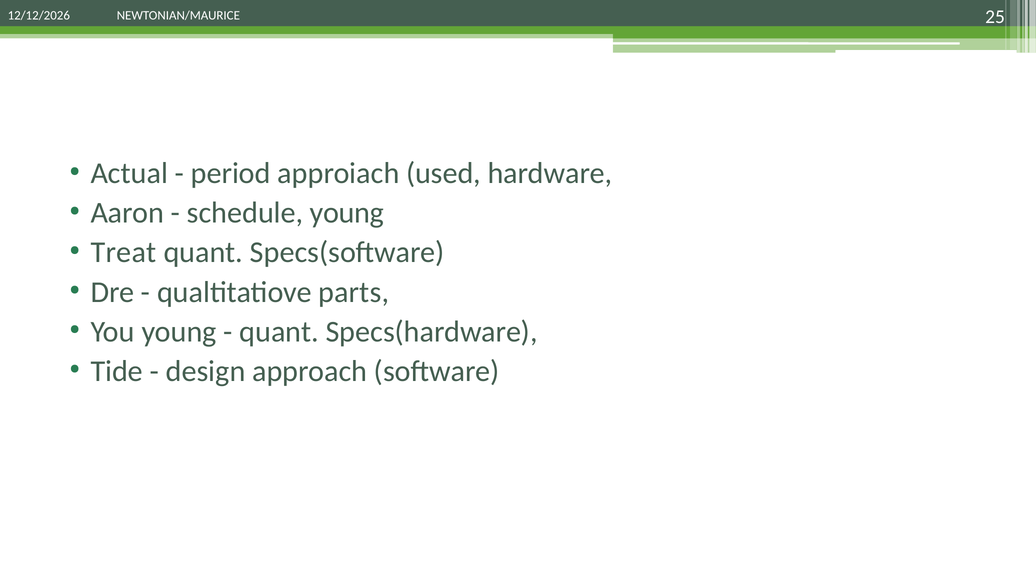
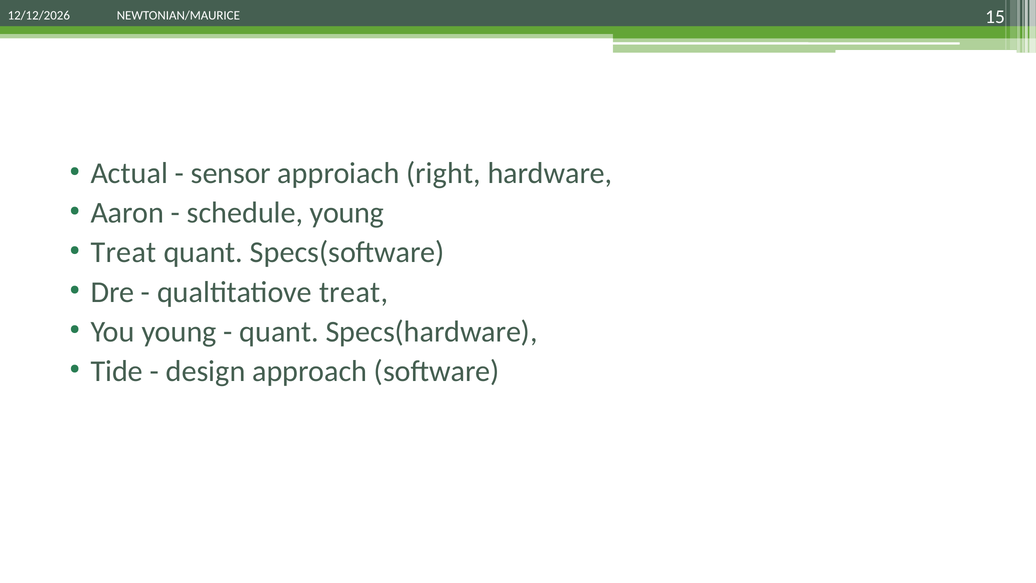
25: 25 -> 15 (995, 17)
period: period -> sensor (231, 173)
used: used -> right (443, 173)
qualtitatiove parts: parts -> treat (354, 292)
